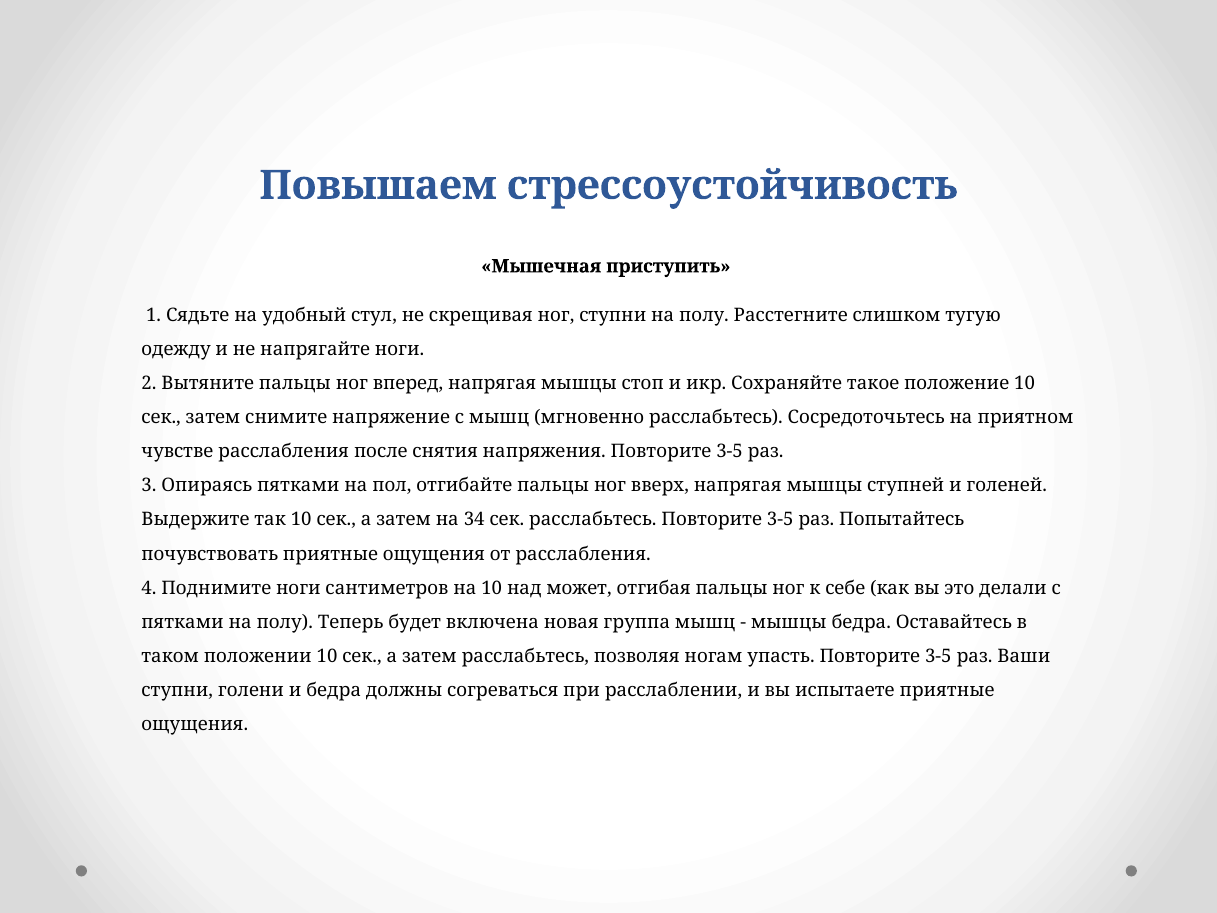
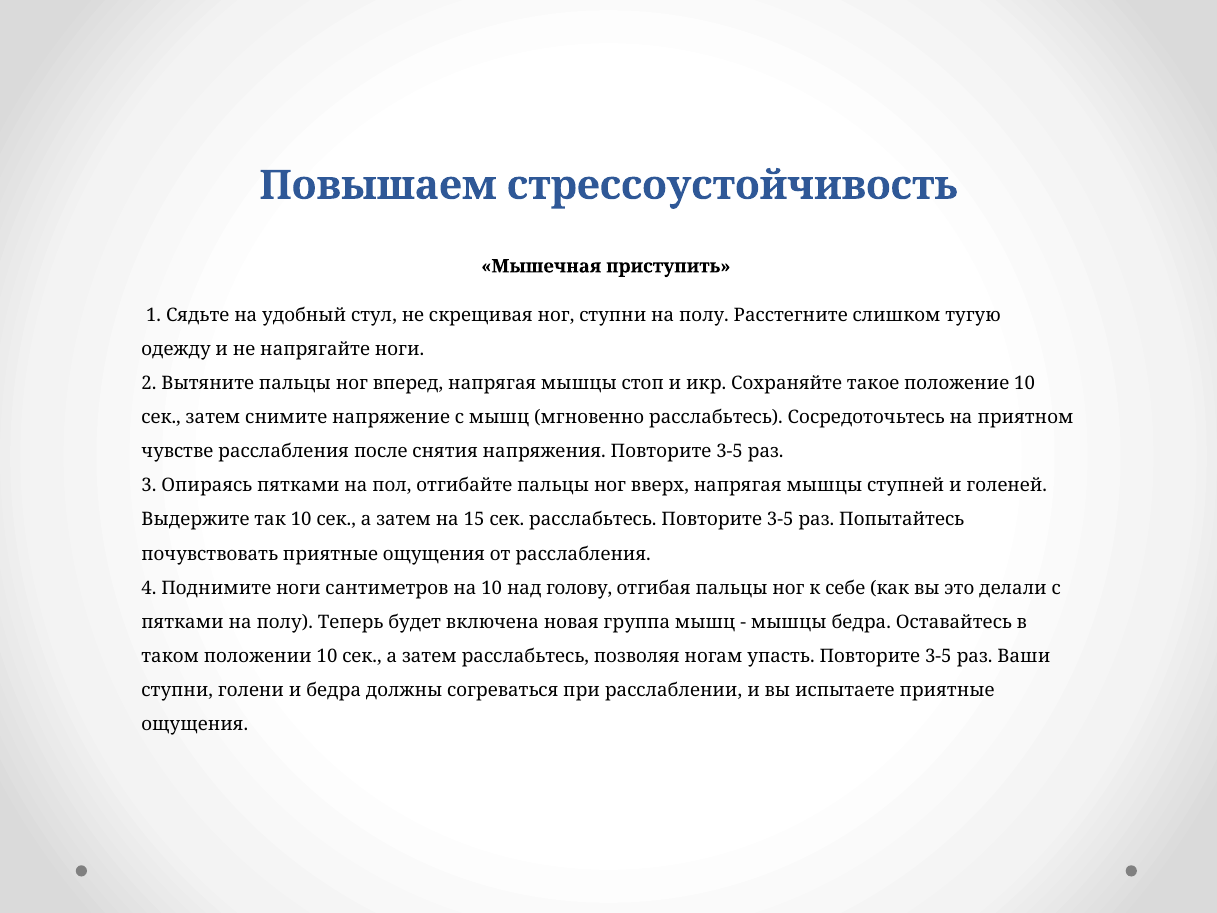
34: 34 -> 15 (474, 520)
может: может -> голову (579, 588)
